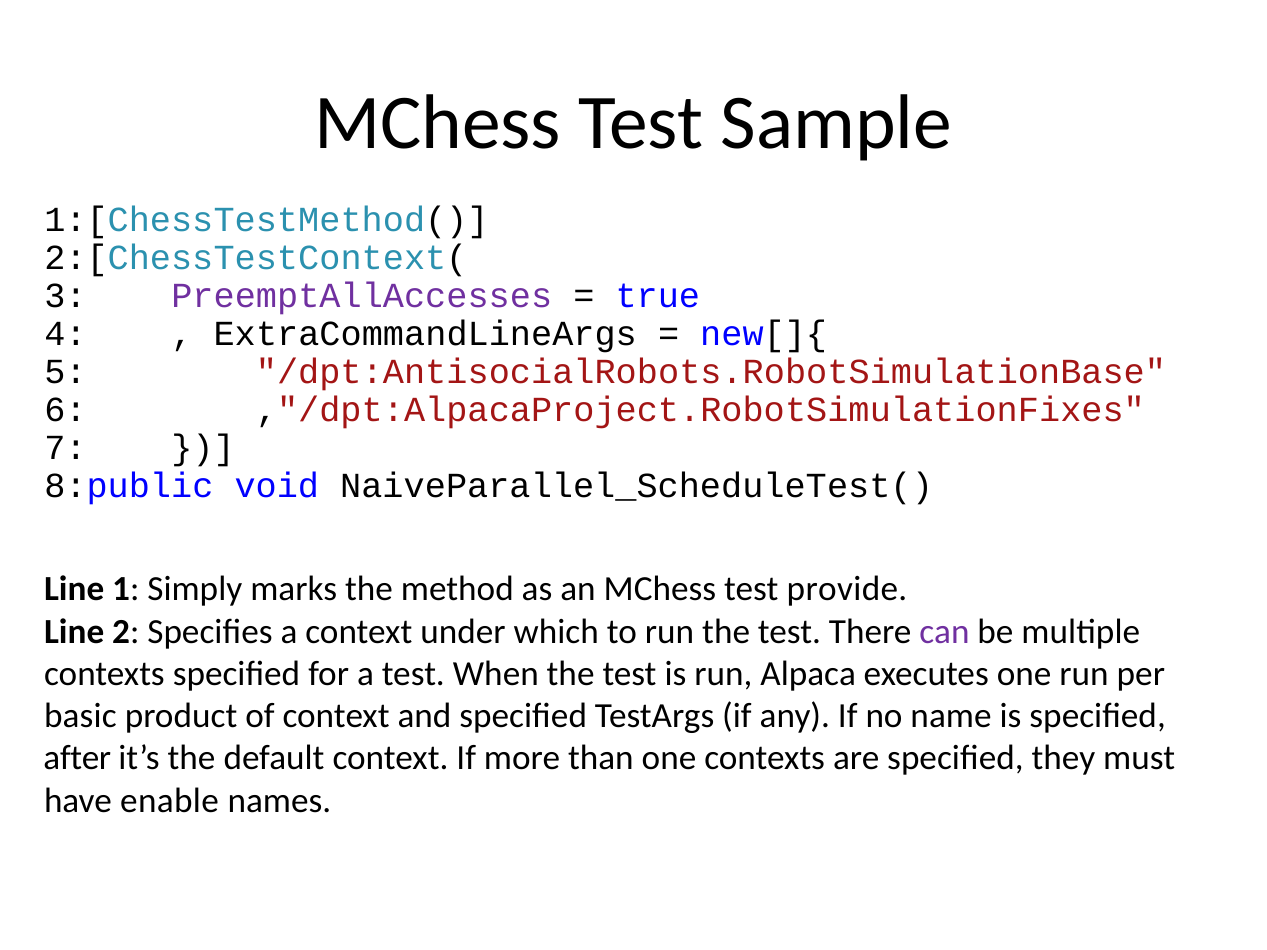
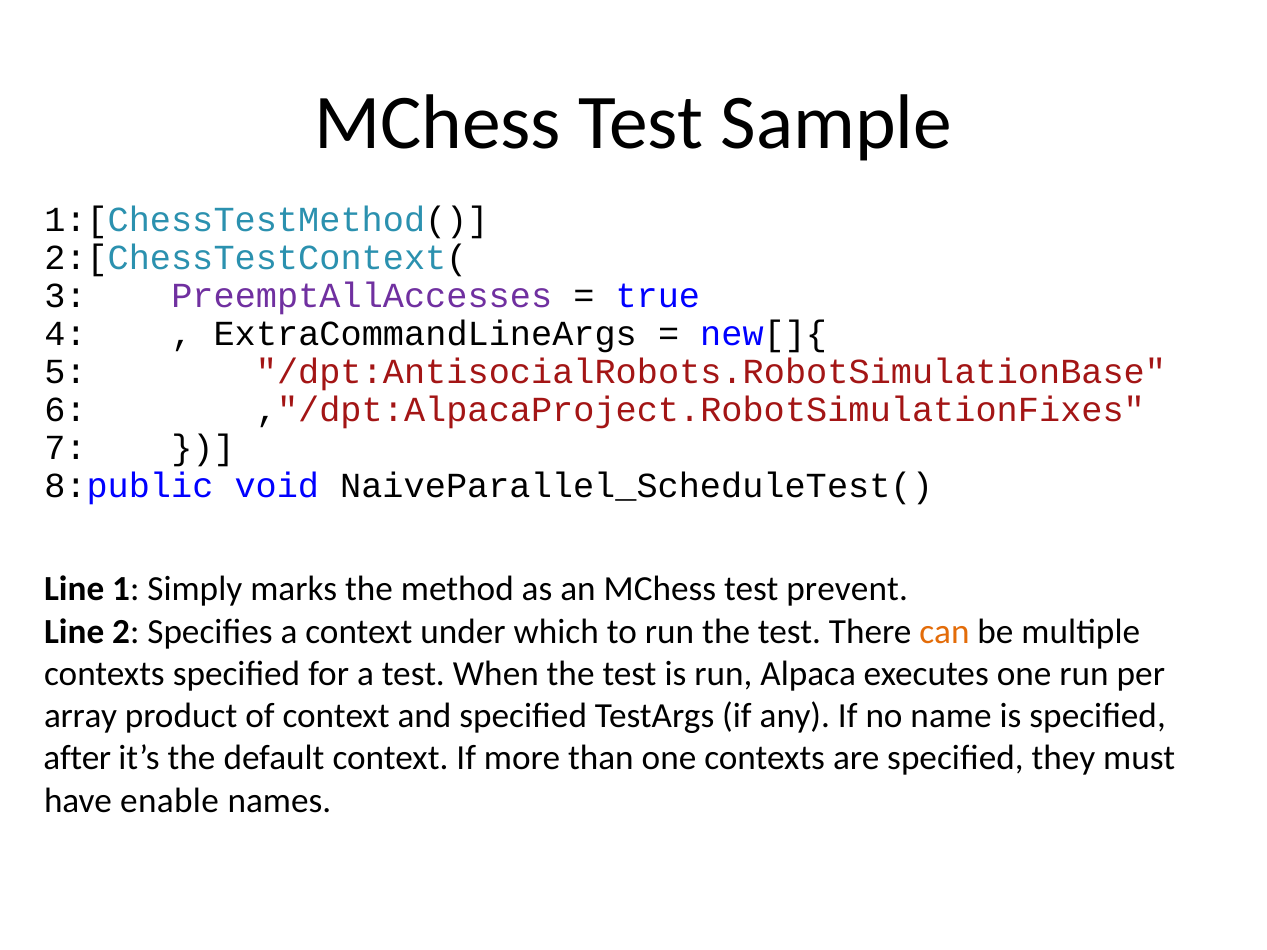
provide: provide -> prevent (847, 589)
can colour: purple -> orange (944, 632)
basic: basic -> array (81, 716)
